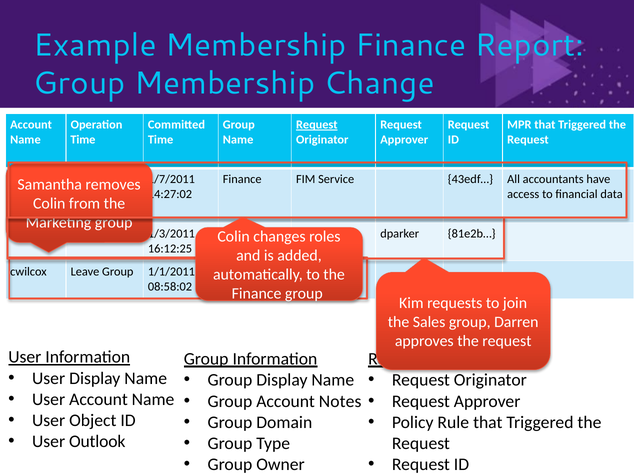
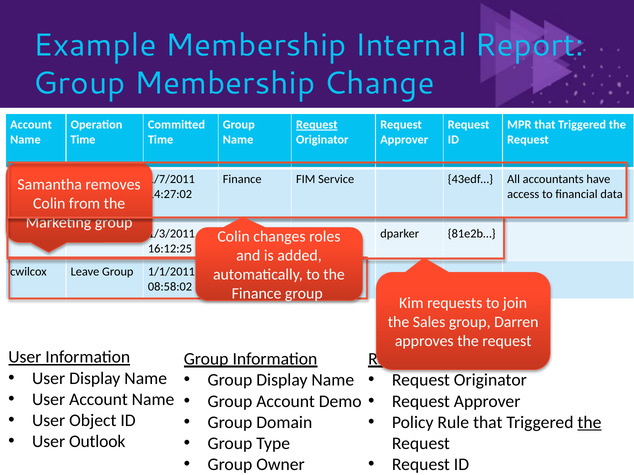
Membership Finance: Finance -> Internal (411, 45)
Notes: Notes -> Demo (340, 402)
the underline: none -> present (589, 423)
